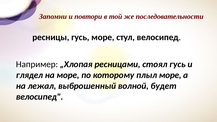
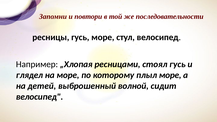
лежал: лежал -> детей (42, 86)
будет: будет -> сидит (164, 86)
